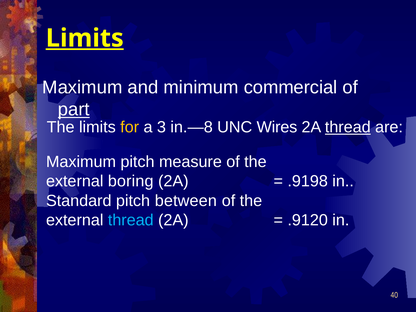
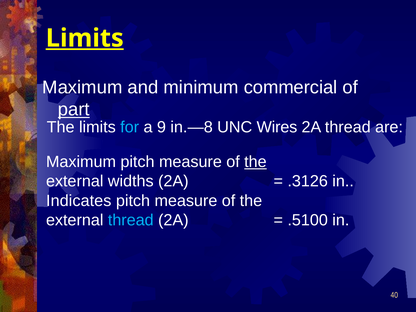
for colour: yellow -> light blue (130, 127)
3: 3 -> 9 (161, 127)
thread underline: present -> none (348, 127)
the underline: none -> present (255, 162)
boring: boring -> widths (131, 181)
.9198: .9198 -> .3126 (308, 181)
Standard: Standard -> Indicates (79, 201)
between: between -> measure (186, 201)
.9120: .9120 -> .5100 (308, 220)
